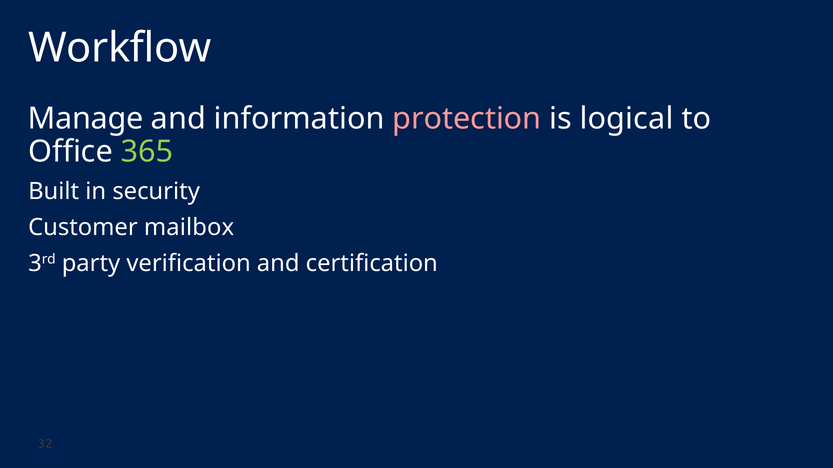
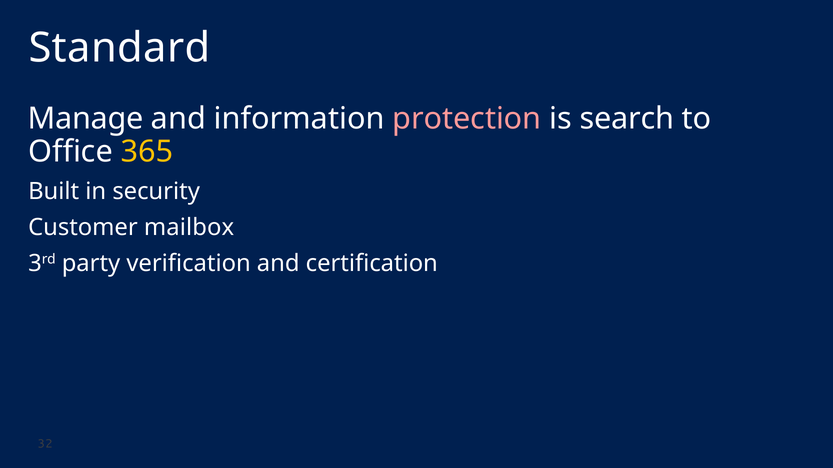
Workflow: Workflow -> Standard (119, 48)
logical: logical -> search (627, 119)
365 colour: light green -> yellow (147, 152)
